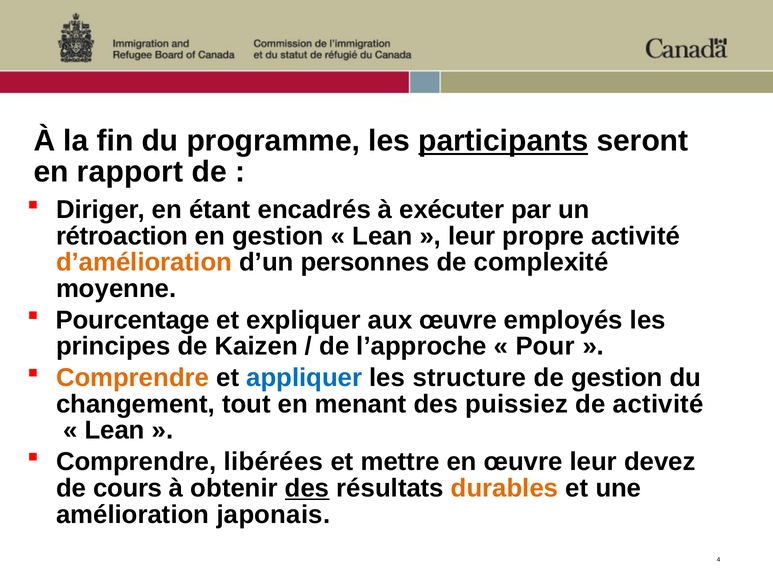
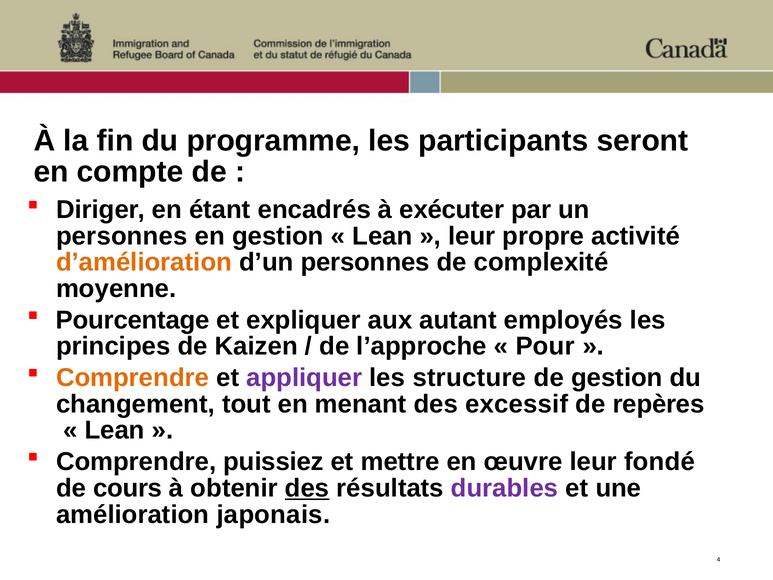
participants underline: present -> none (503, 141)
rapport: rapport -> compte (130, 172)
rétroaction: rétroaction -> personnes (122, 236)
aux œuvre: œuvre -> autant (458, 320)
appliquer colour: blue -> purple (304, 378)
puissiez: puissiez -> excessif (517, 404)
de activité: activité -> repères (659, 404)
libérées: libérées -> puissiez (274, 462)
devez: devez -> fondé (660, 462)
durables colour: orange -> purple (505, 488)
